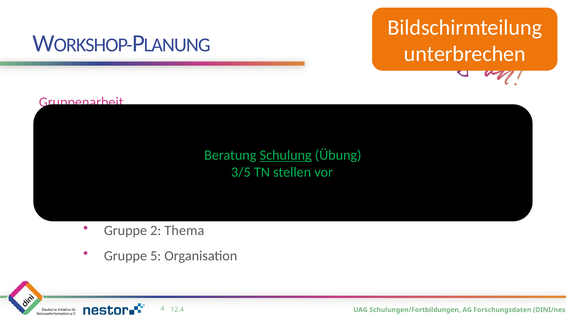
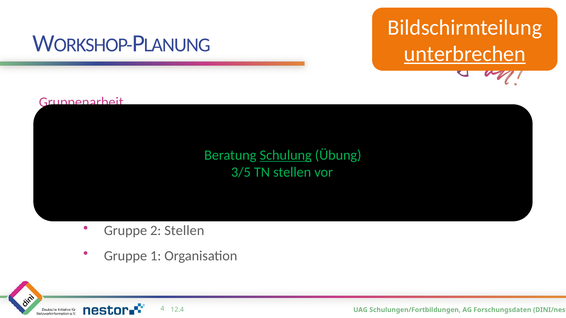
unterbrechen underline: none -> present (465, 54)
2 Thema: Thema -> Stellen (184, 231)
5: 5 -> 1 (156, 256)
